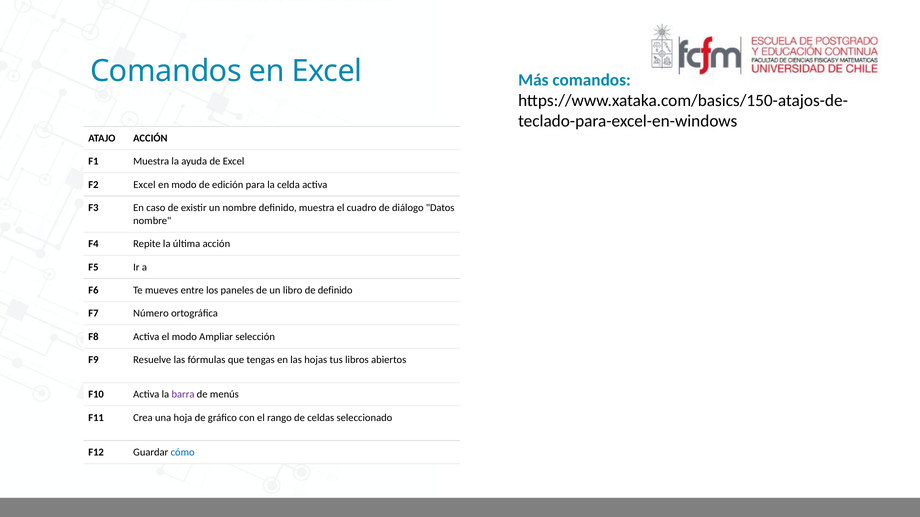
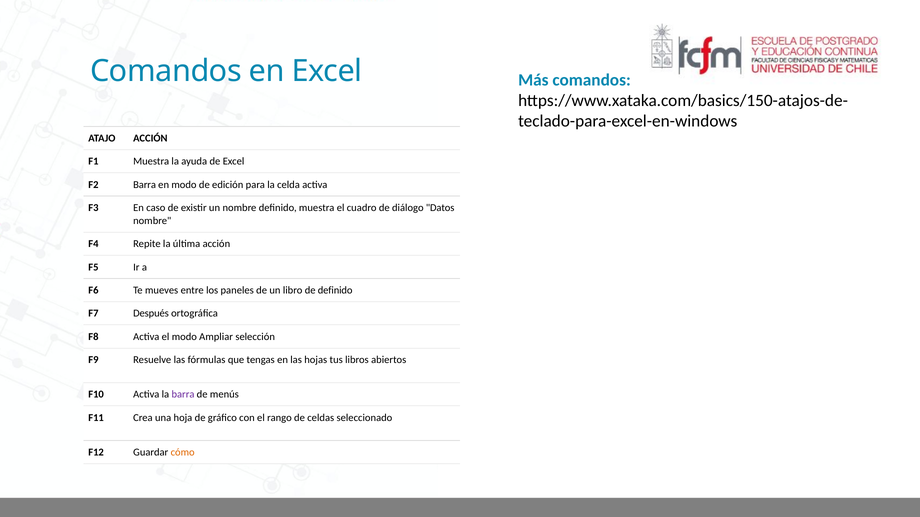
F2 Excel: Excel -> Barra (145, 185)
Número: Número -> Después (151, 314)
cómo colour: blue -> orange (183, 453)
